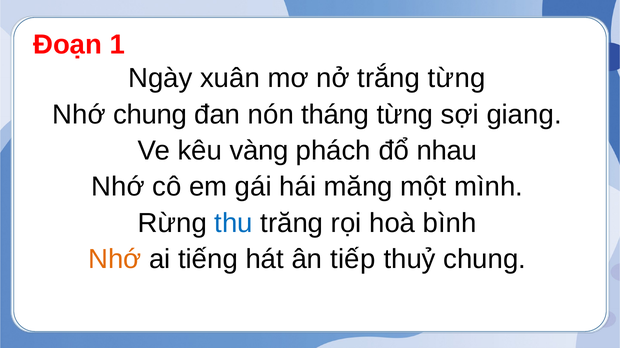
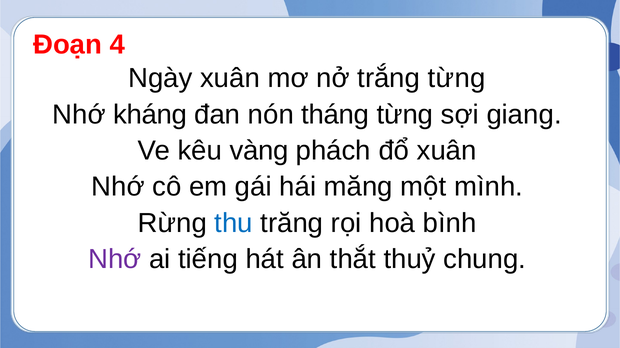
1: 1 -> 4 (117, 45)
Nhớ chung: chung -> kháng (150, 115)
đổ nhau: nhau -> xuân (447, 151)
Nhớ colour: orange -> purple (115, 260)
tiếp: tiếp -> thắt (353, 260)
